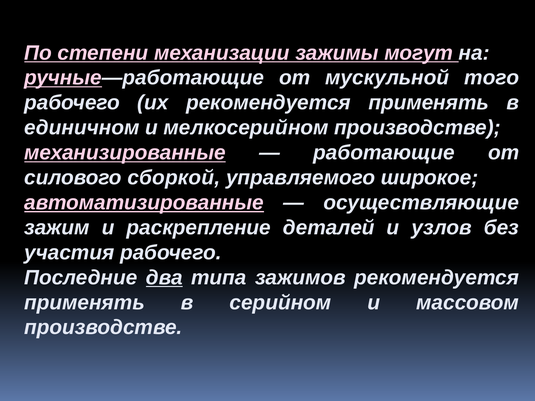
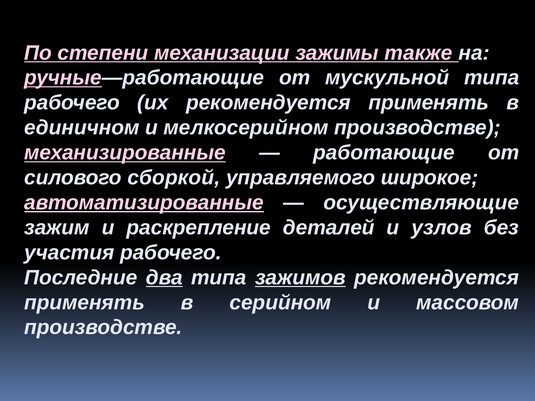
могут: могут -> также (418, 53)
мускульной того: того -> типа (492, 78)
зажимов underline: none -> present (300, 278)
